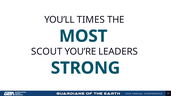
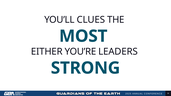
TIMES: TIMES -> CLUES (91, 20)
SCOUT: SCOUT -> EITHER (47, 52)
